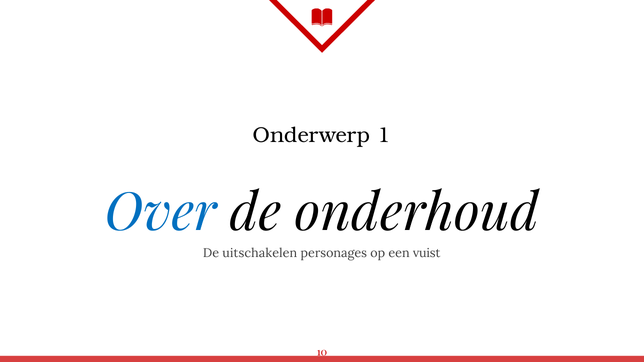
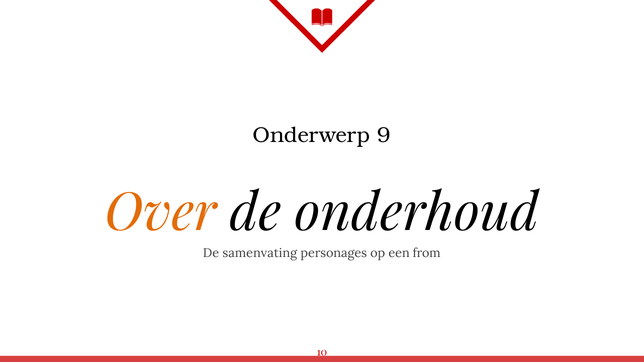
1: 1 -> 9 (384, 135)
Over colour: blue -> orange (161, 213)
uitschakelen: uitschakelen -> samenvating (260, 253)
vuist: vuist -> from (427, 253)
